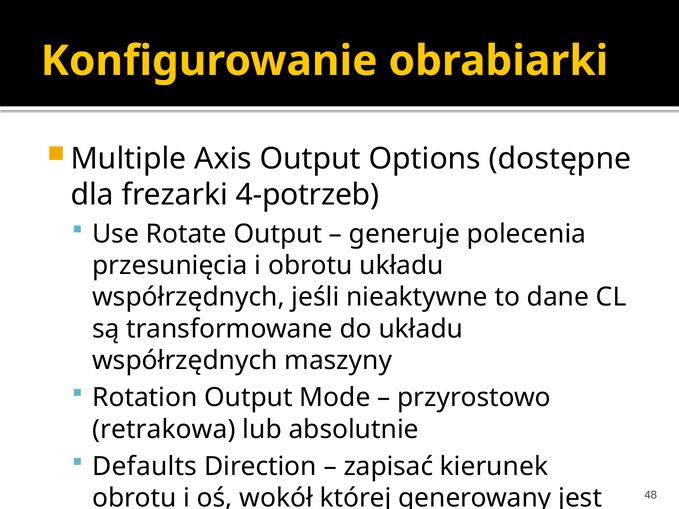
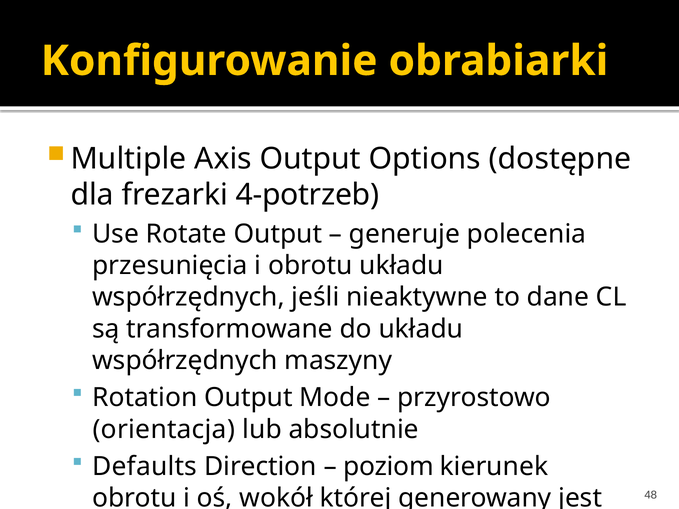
retrakowa: retrakowa -> orientacja (164, 430)
zapisać: zapisać -> poziom (388, 467)
